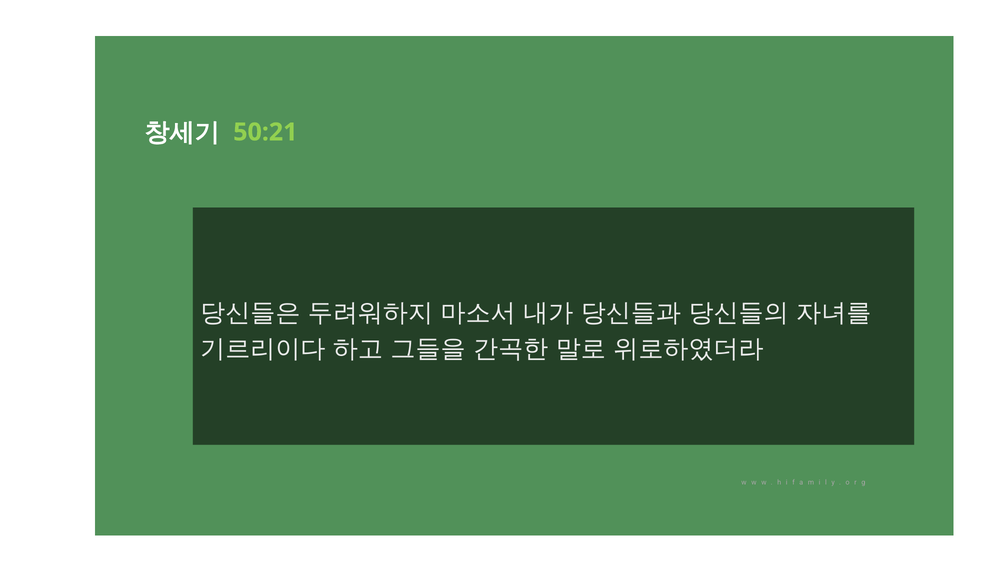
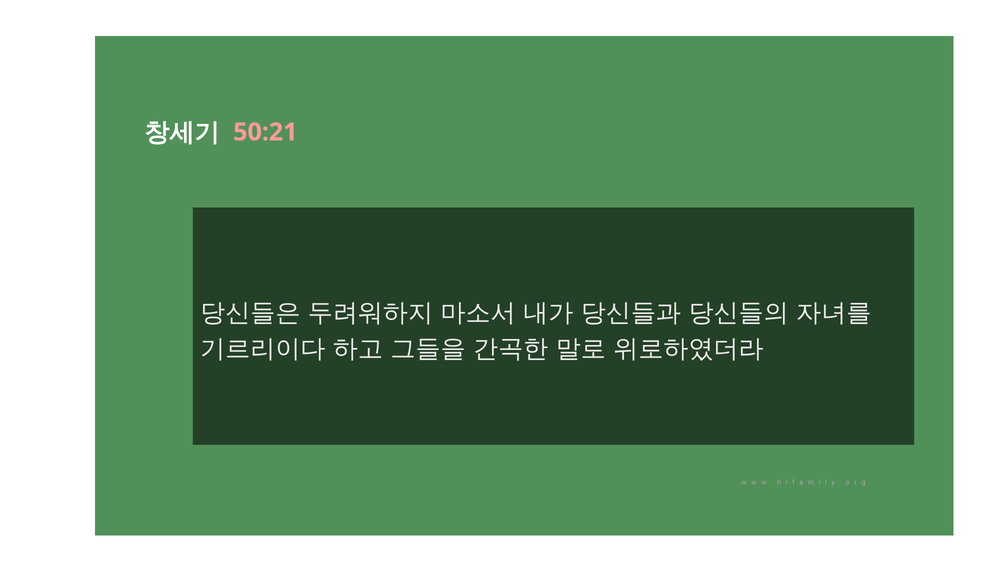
50:21 colour: light green -> pink (265, 132)
